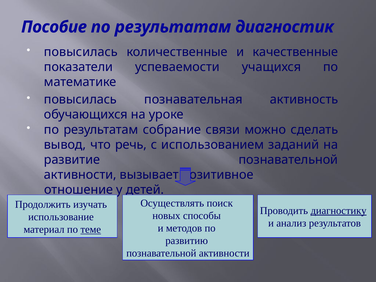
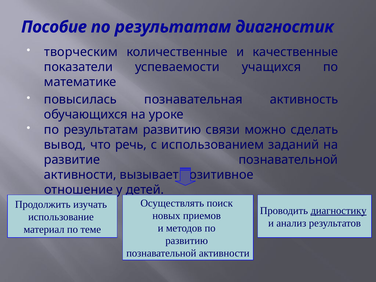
повысилась: повысилась -> творческим (81, 52)
результатам собрание: собрание -> развитию (172, 130)
способы: способы -> приемов (202, 216)
теме underline: present -> none (91, 229)
